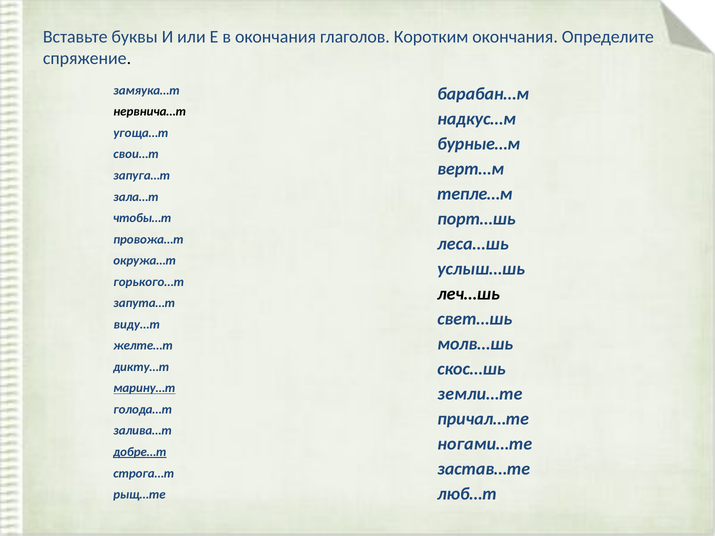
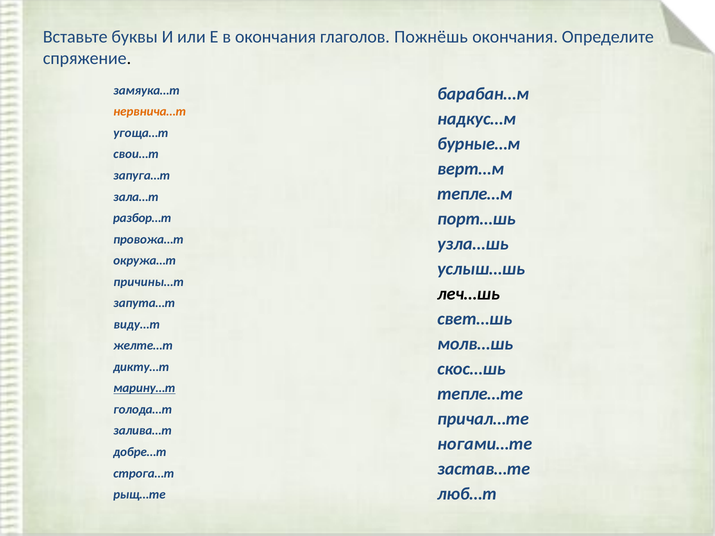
Коротким: Коротким -> Пожнёшь (431, 37)
нервнича…т colour: black -> orange (150, 112)
чтобы…т: чтобы…т -> разбор…т (142, 218)
леса…шь: леса…шь -> узла…шь (473, 244)
горького…т: горького…т -> причины…т (149, 282)
земли…те: земли…те -> тепле…те (480, 394)
добре…т underline: present -> none (140, 452)
